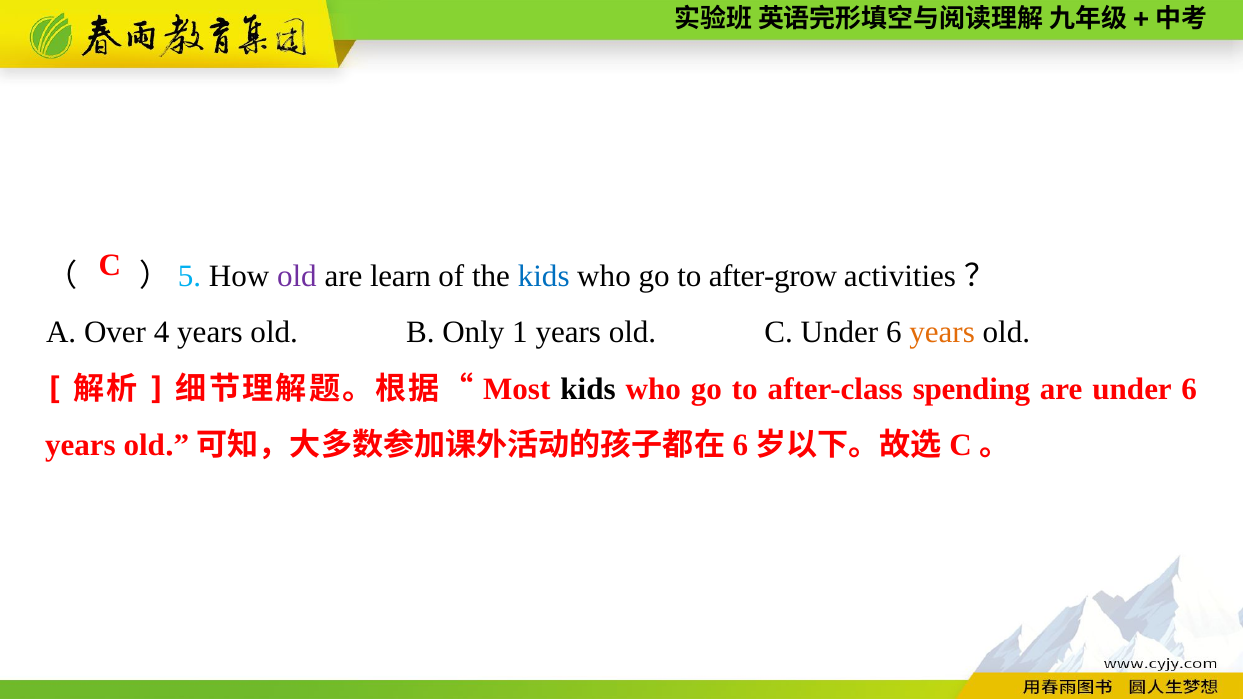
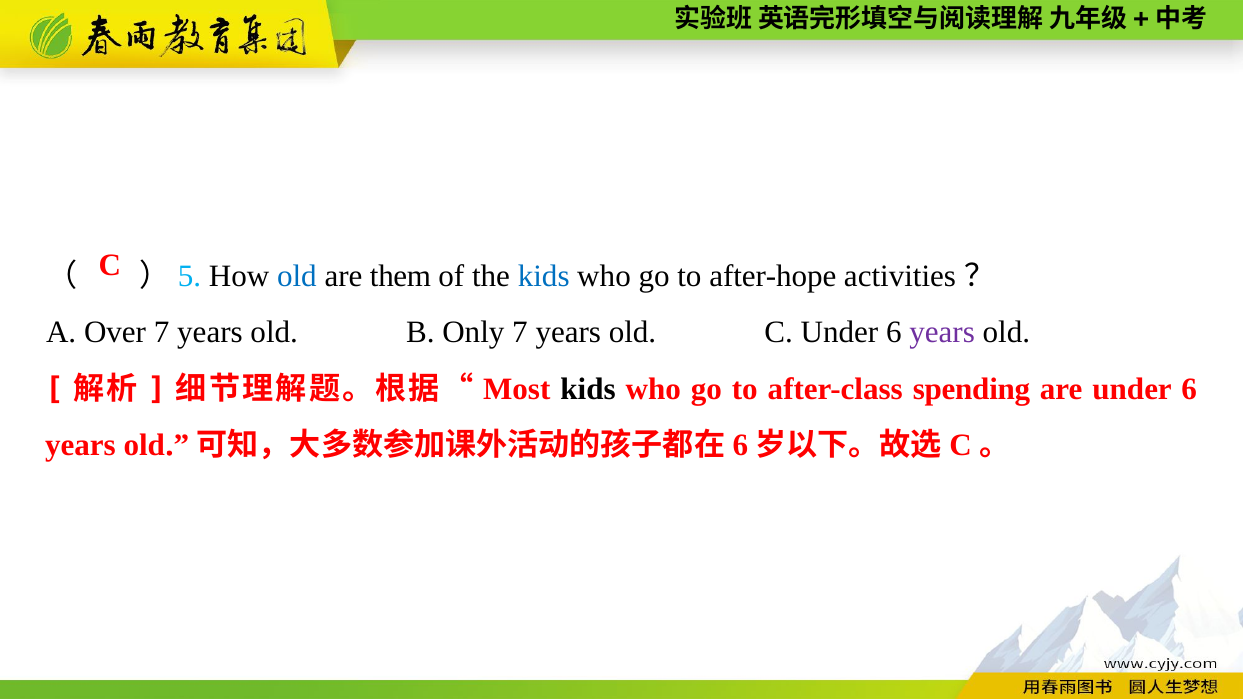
old colour: purple -> blue (297, 276)
learn: learn -> them (401, 276)
after-grow: after-grow -> after-hope (773, 276)
Over 4: 4 -> 7 (162, 332)
Only 1: 1 -> 7 (520, 332)
years colour: orange -> purple (942, 332)
